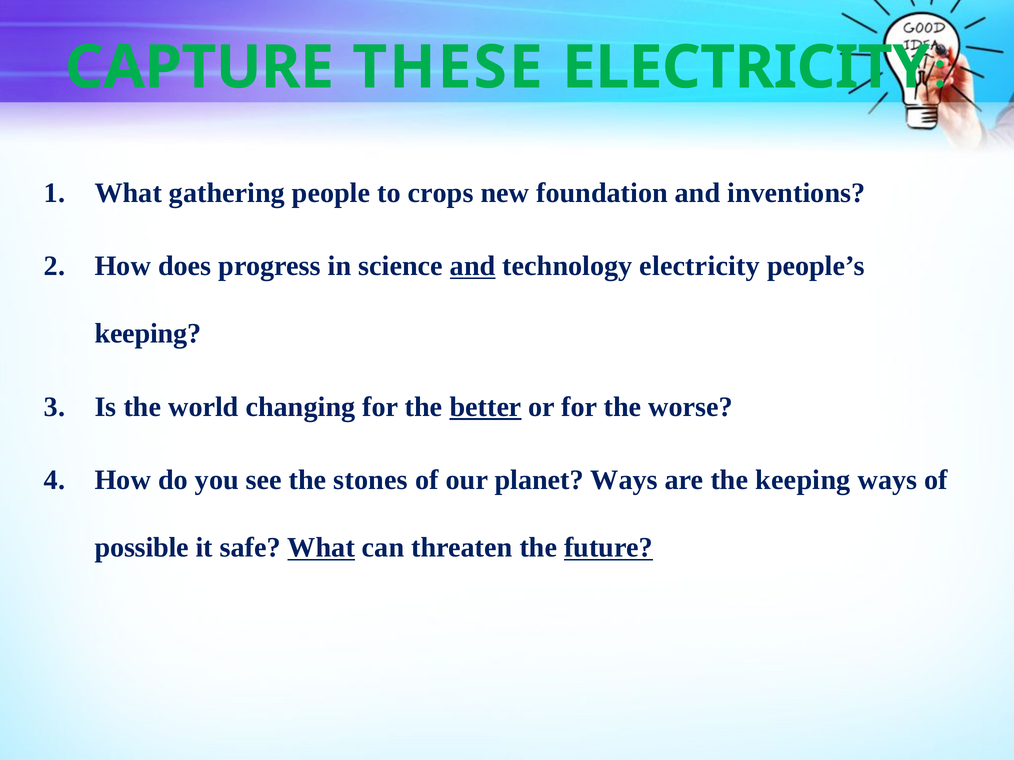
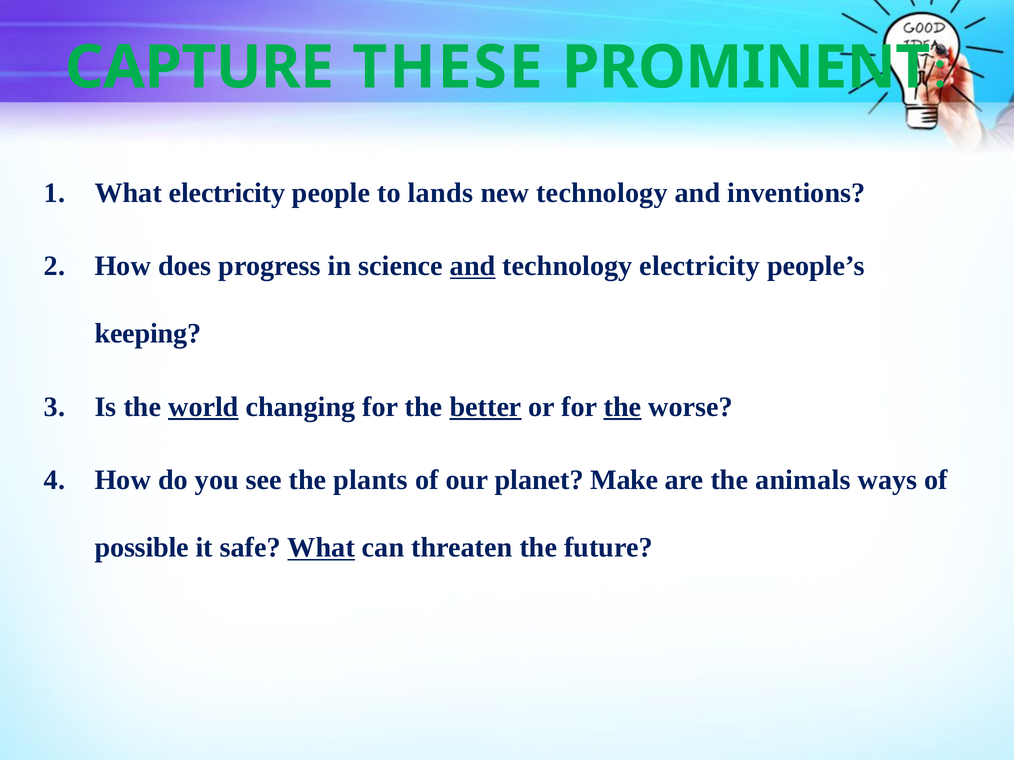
THESE ELECTRICITY: ELECTRICITY -> PROMINENT (746, 68)
What gathering: gathering -> electricity (227, 193)
crops: crops -> lands (441, 193)
new foundation: foundation -> technology (602, 193)
world underline: none -> present (203, 407)
the underline: none -> present (623, 407)
stones: stones -> plants (371, 480)
planet Ways: Ways -> Make (624, 480)
the keeping: keeping -> animals (803, 480)
future underline: present -> none (609, 548)
